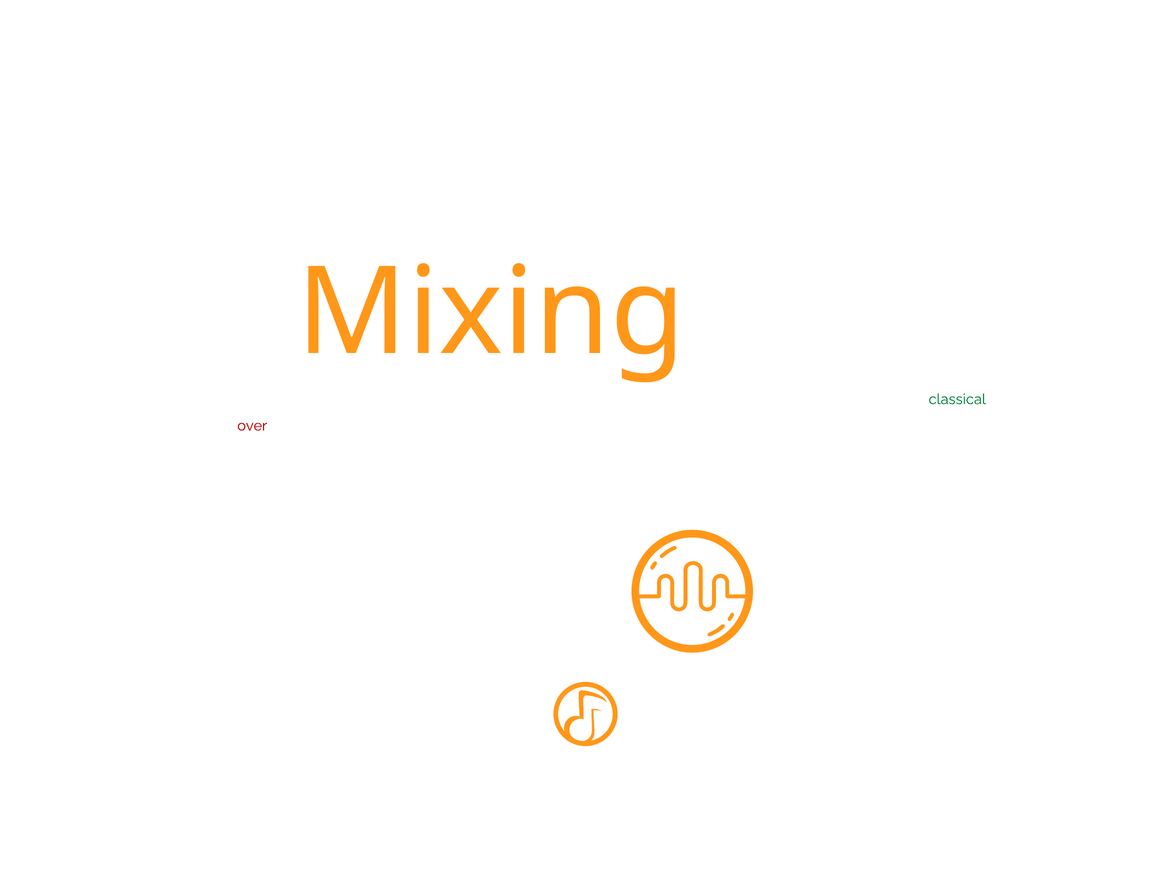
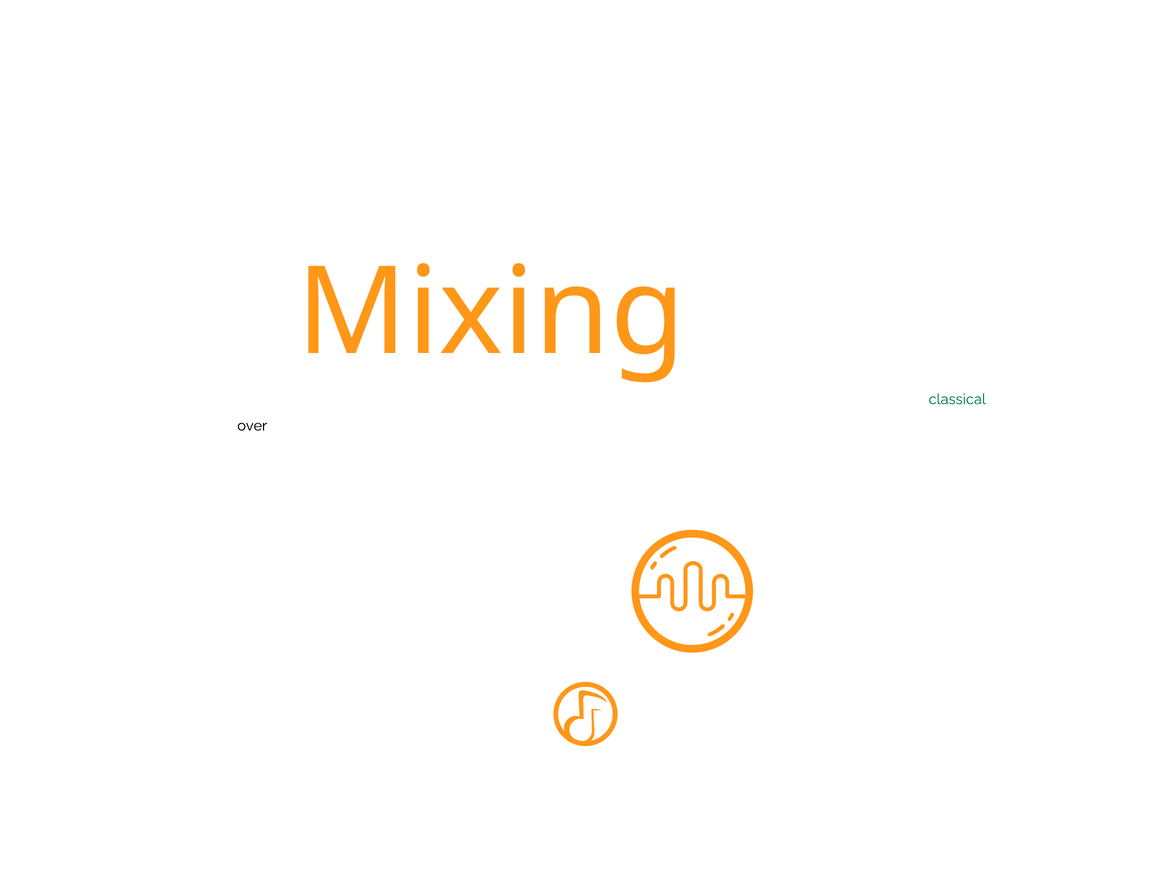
over colour: red -> black (252, 426)
